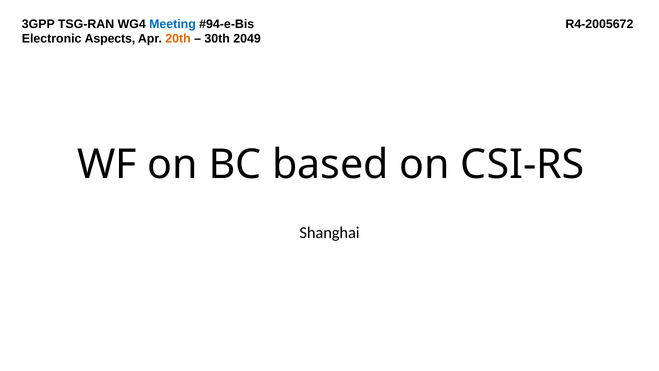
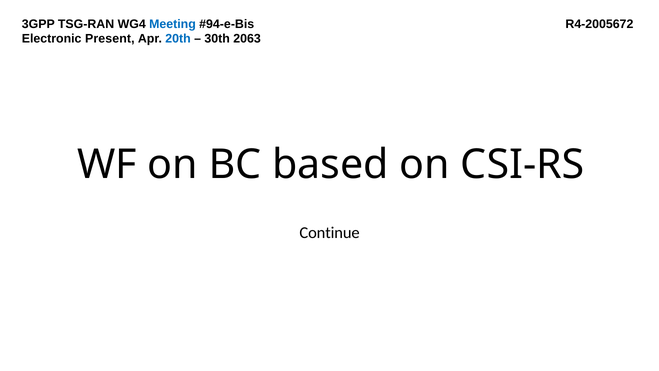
Aspects: Aspects -> Present (110, 39)
20th colour: orange -> blue (178, 39)
2049: 2049 -> 2063 (247, 39)
Shanghai: Shanghai -> Continue (330, 233)
